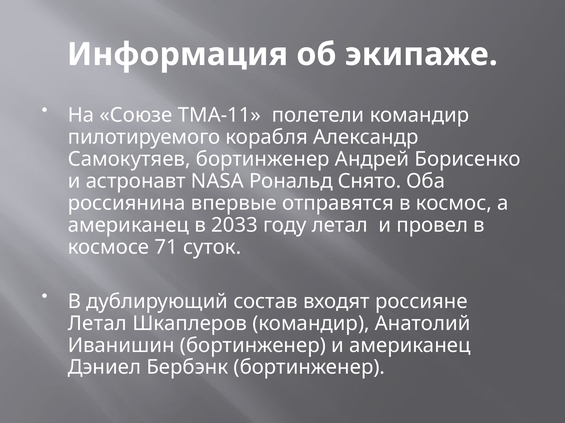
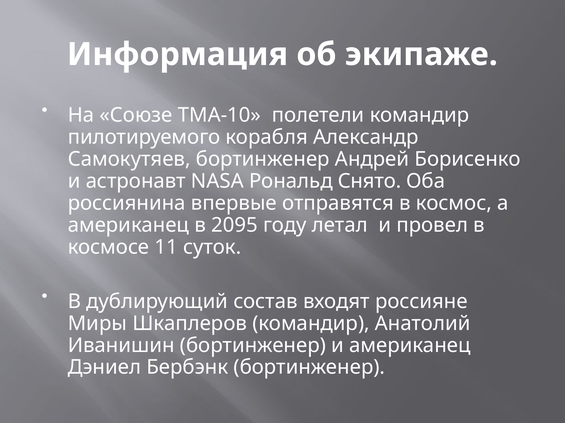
ТМА-11: ТМА-11 -> ТМА-10 (219, 115)
2033: 2033 -> 2095 (235, 225)
71: 71 -> 11 (166, 247)
Летал: Летал -> Миры (97, 324)
